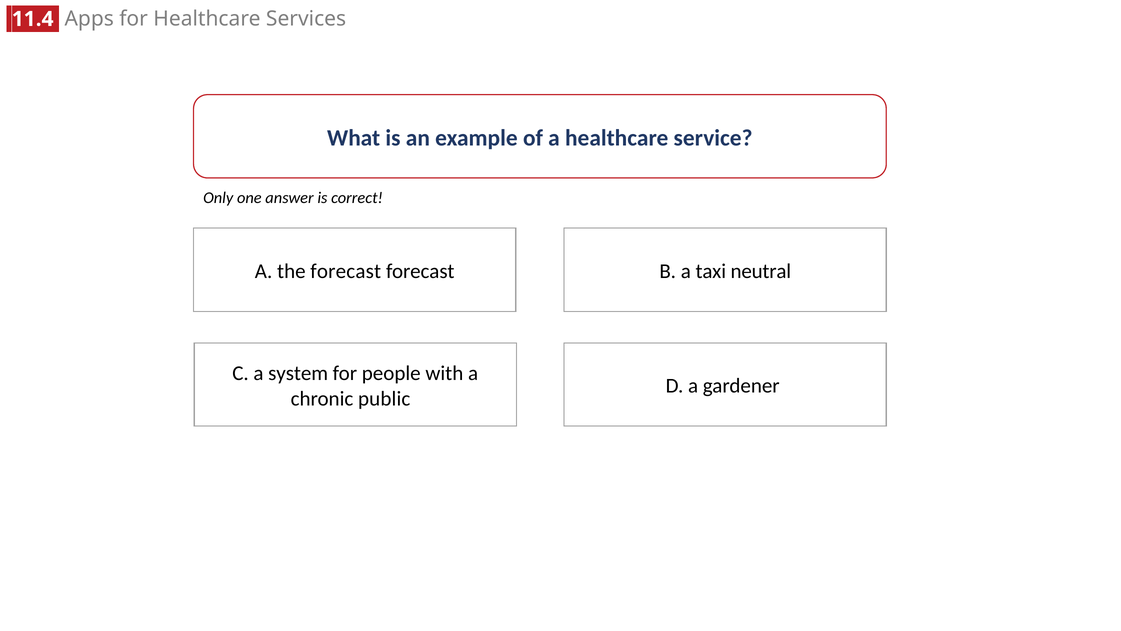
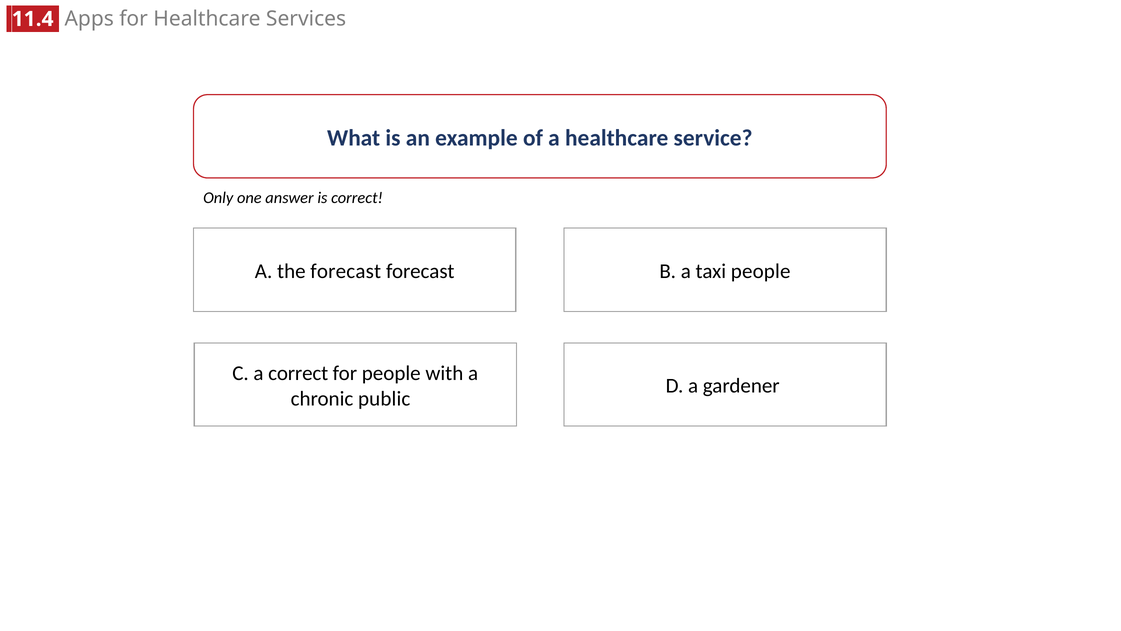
taxi neutral: neutral -> people (761, 271)
a system: system -> correct (298, 373)
